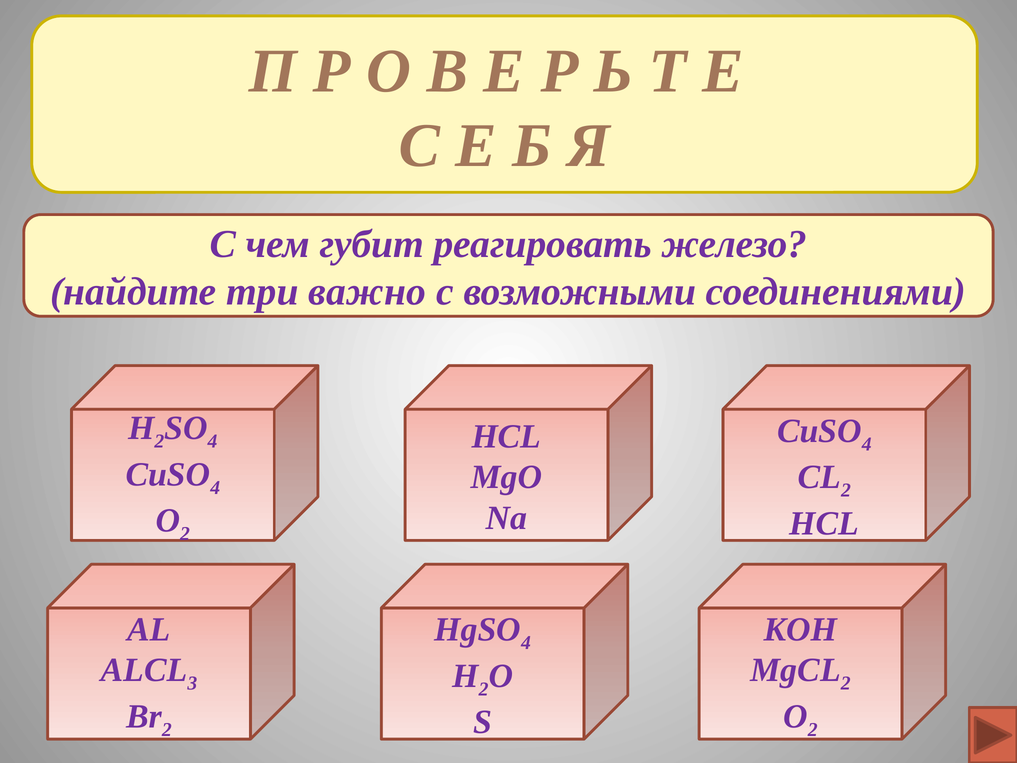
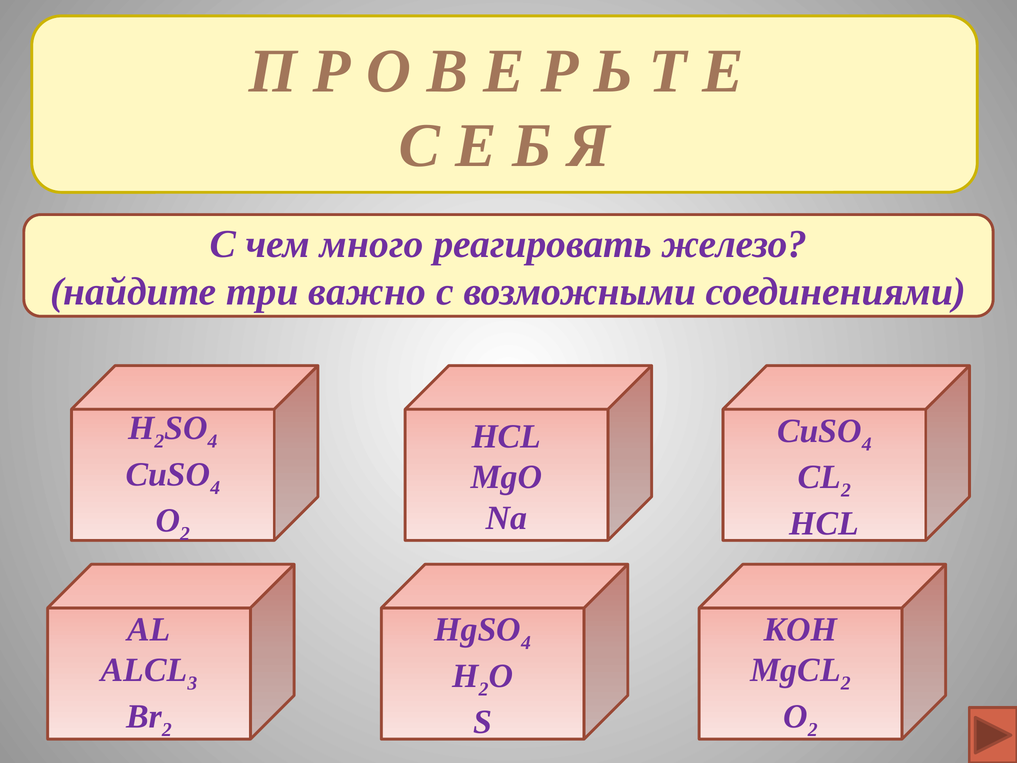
губит: губит -> много (372, 244)
